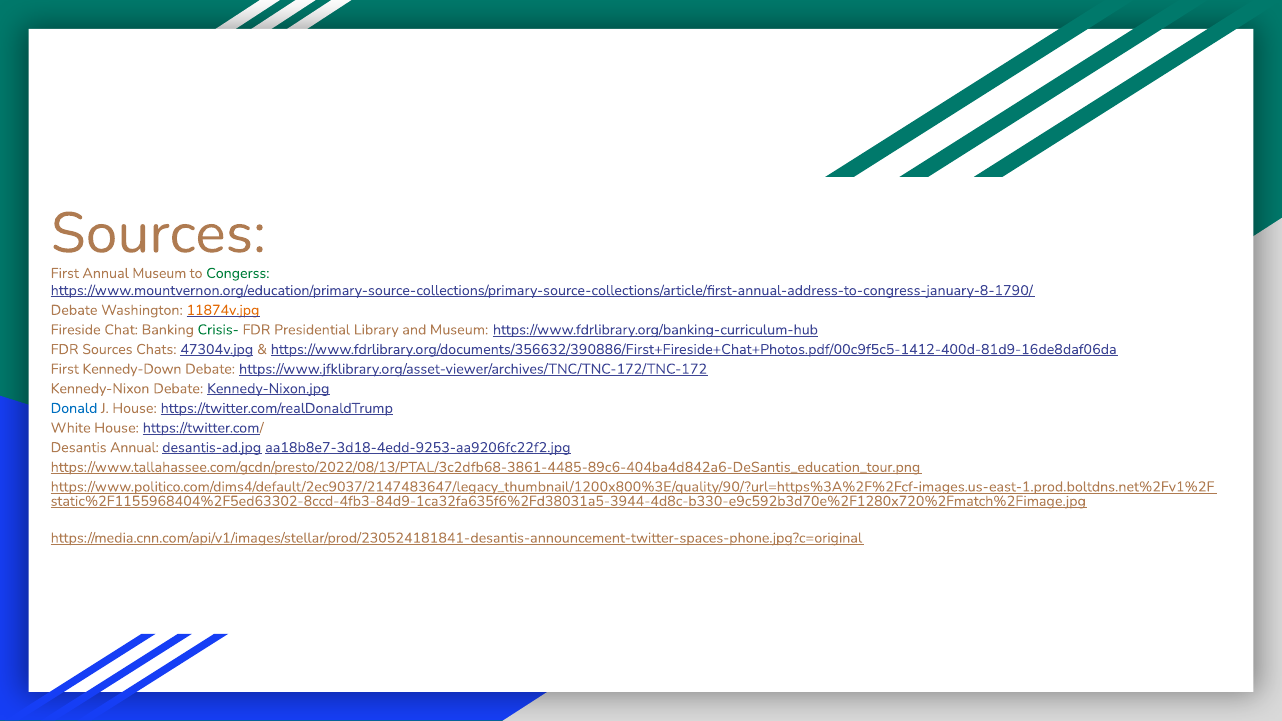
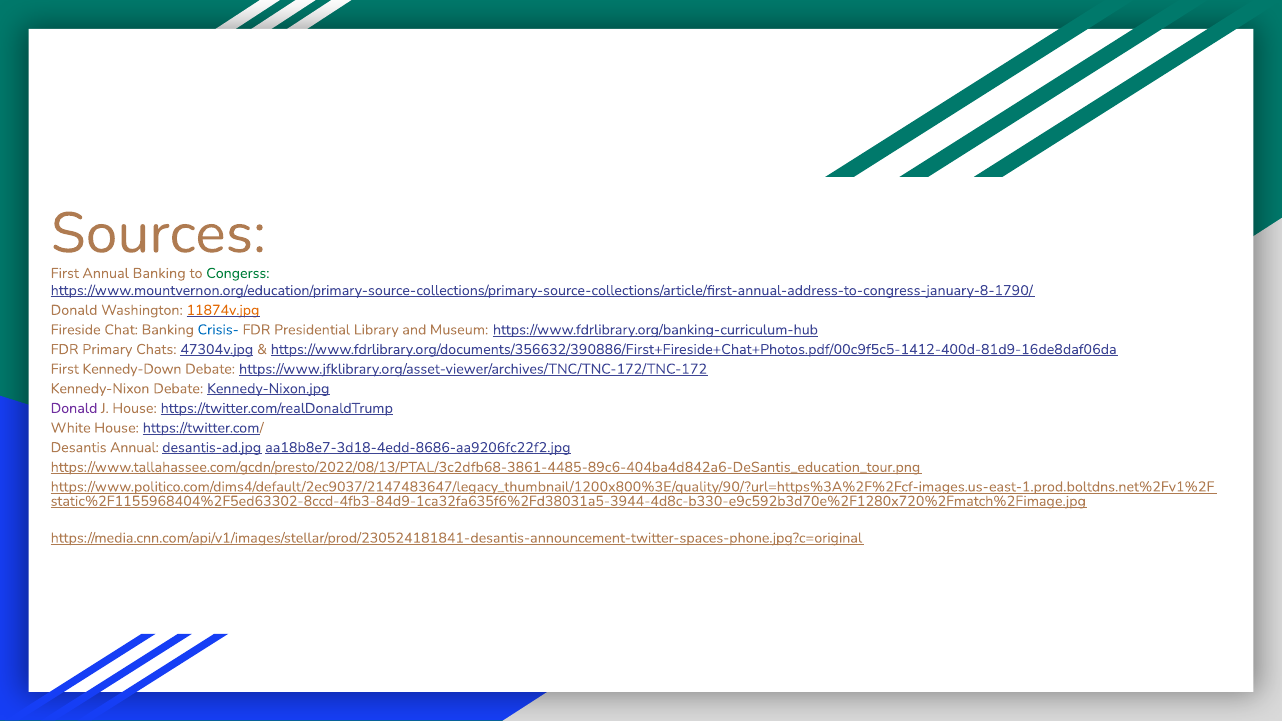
Annual Museum: Museum -> Banking (159, 273)
Debate: Debate -> Donald (74, 310)
Crisis- colour: green -> blue (218, 330)
FDR Sources: Sources -> Primary (107, 349)
Donald colour: blue -> purple (74, 408)
aa18b8e7-3d18-4edd-9253-aa9206fc22f2.jpg: aa18b8e7-3d18-4edd-9253-aa9206fc22f2.jpg -> aa18b8e7-3d18-4edd-8686-aa9206fc22f2.jpg (418, 448)
